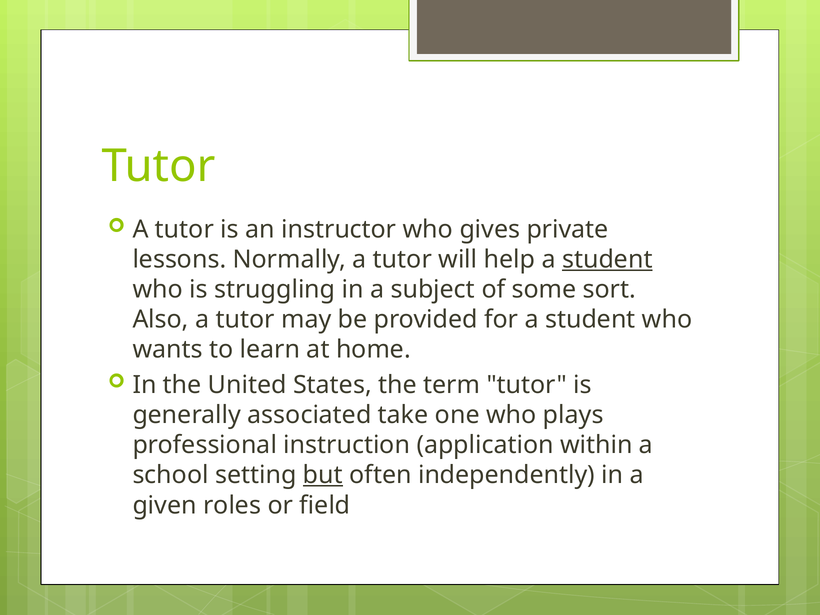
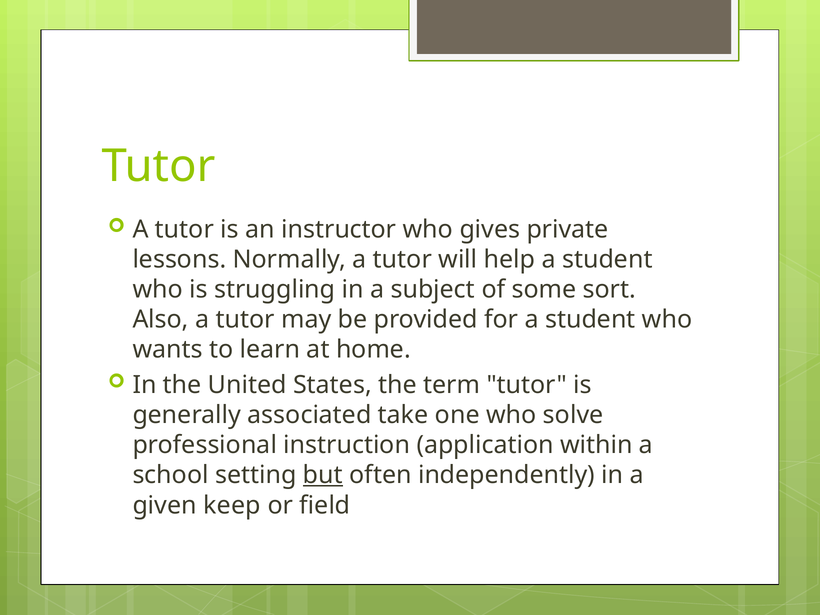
student underline: present -> none (607, 259)
plays: plays -> solve (573, 415)
roles: roles -> keep (232, 505)
